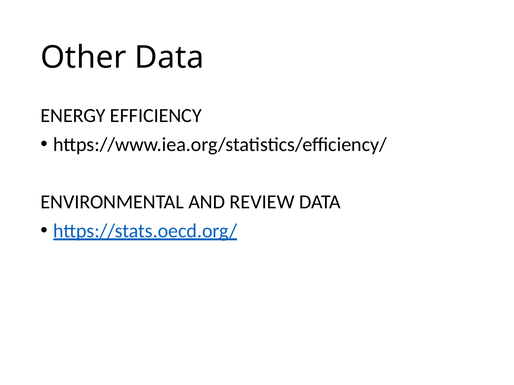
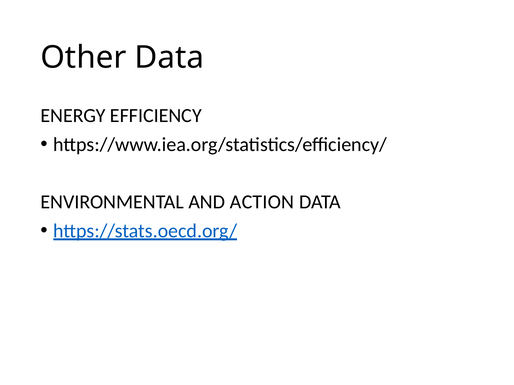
REVIEW: REVIEW -> ACTION (262, 202)
